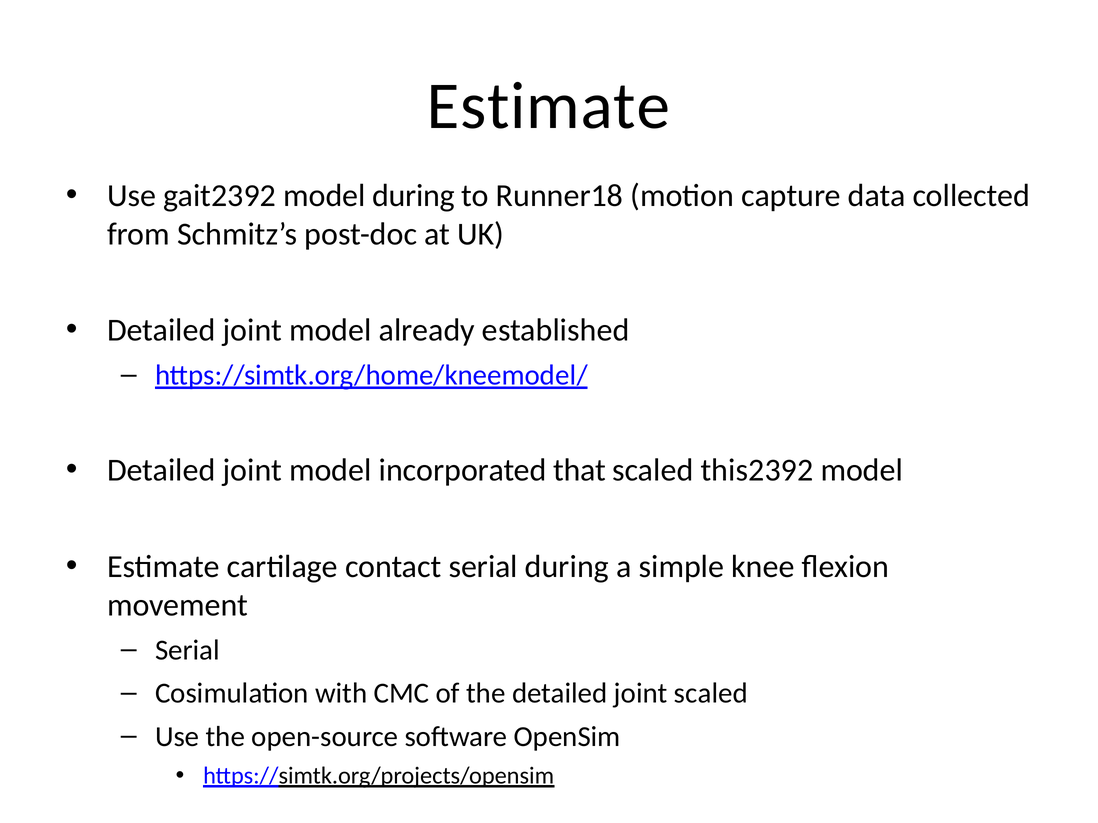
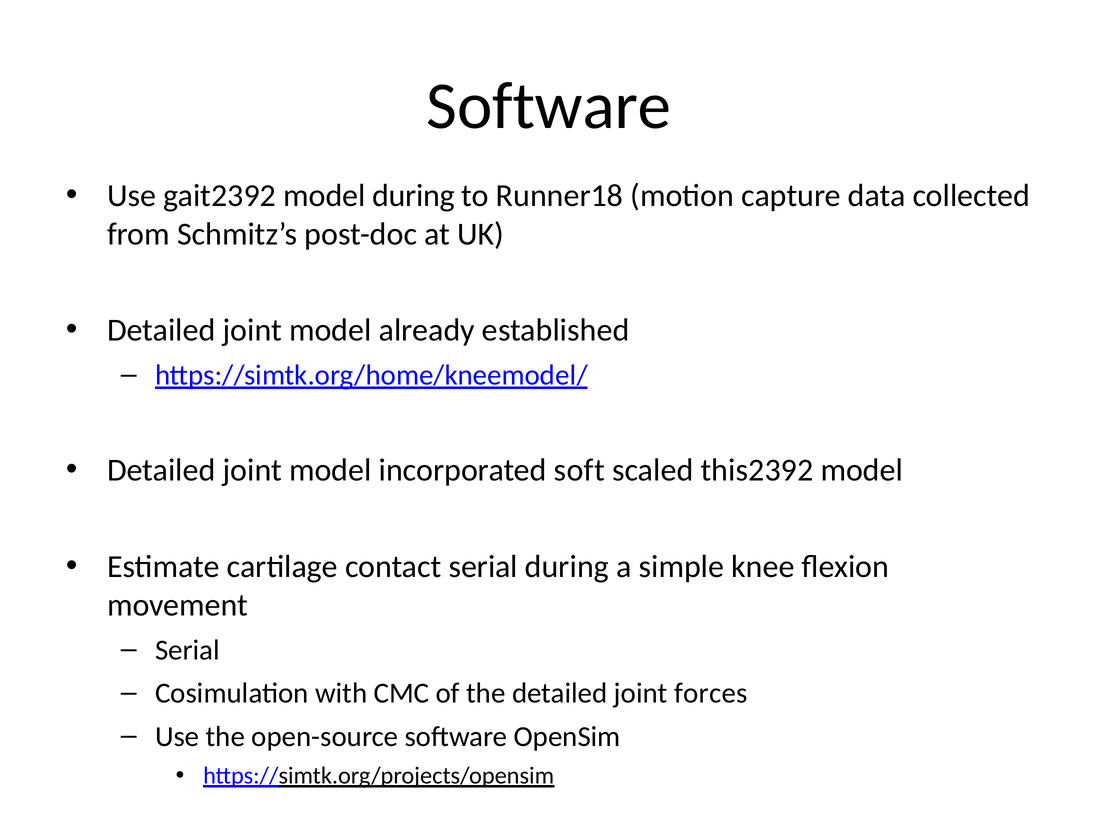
Estimate: Estimate -> Software (549, 106)
that: that -> soft (579, 471)
joint scaled: scaled -> forces (711, 694)
